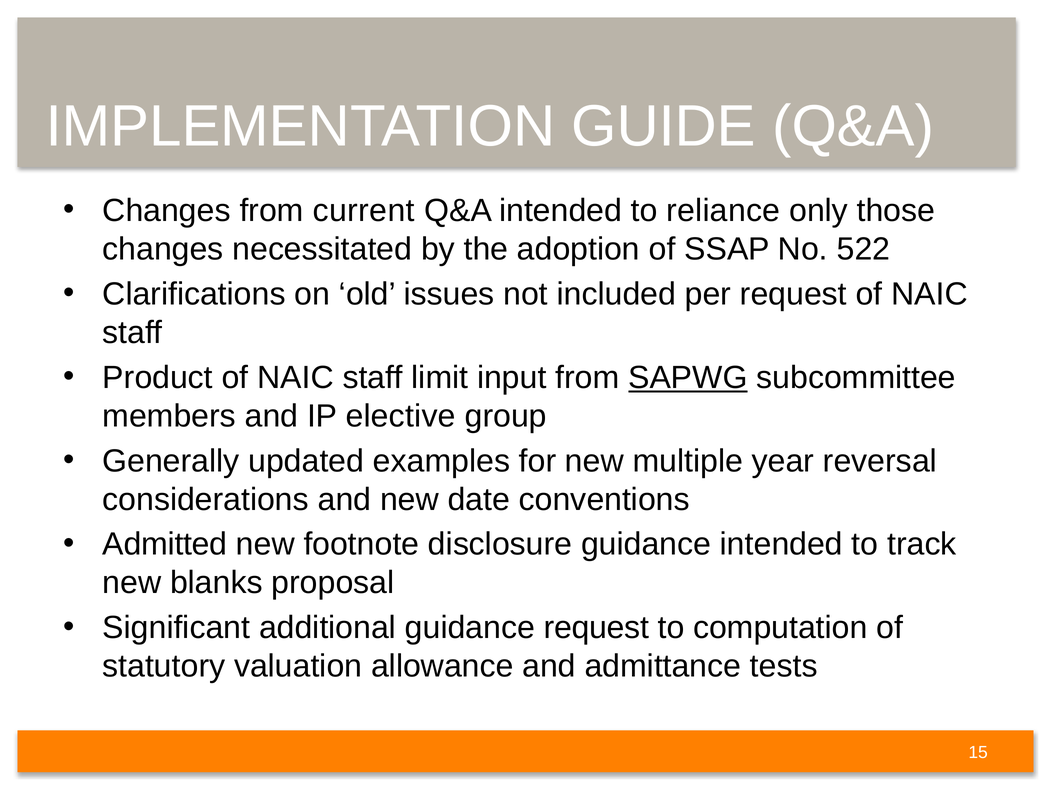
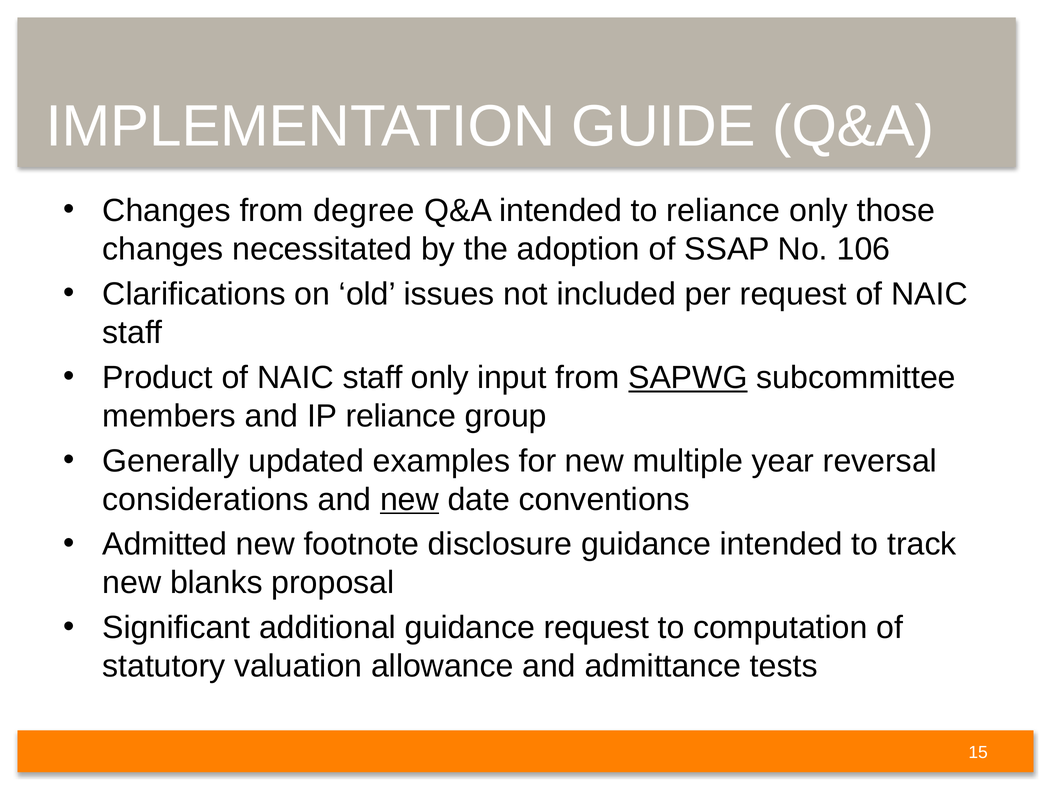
current: current -> degree (364, 211)
522: 522 -> 106 (863, 249)
staff limit: limit -> only (440, 378)
IP elective: elective -> reliance (401, 416)
new underline: none -> present (409, 500)
